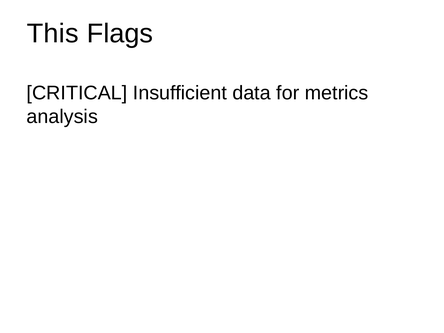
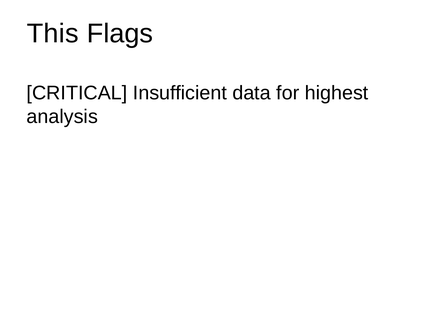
metrics: metrics -> highest (337, 93)
